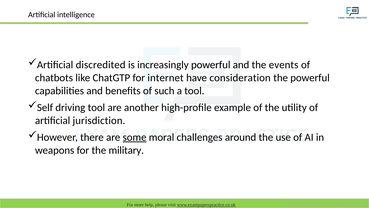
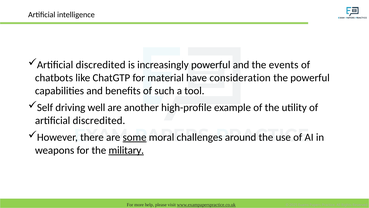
internet: internet -> material (166, 78)
driving tool: tool -> well (96, 107)
jurisdiction: jurisdiction -> discredited (99, 120)
military underline: none -> present (126, 150)
